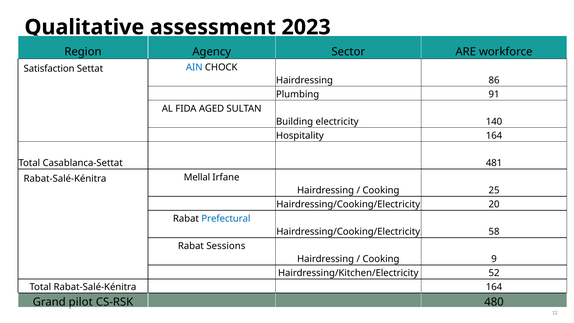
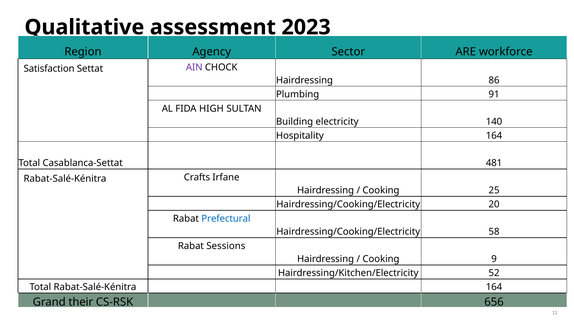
AIN colour: blue -> purple (194, 67)
AGED: AGED -> HIGH (211, 109)
Mellal: Mellal -> Crafts (197, 177)
pilot: pilot -> their (81, 302)
480: 480 -> 656 (494, 302)
